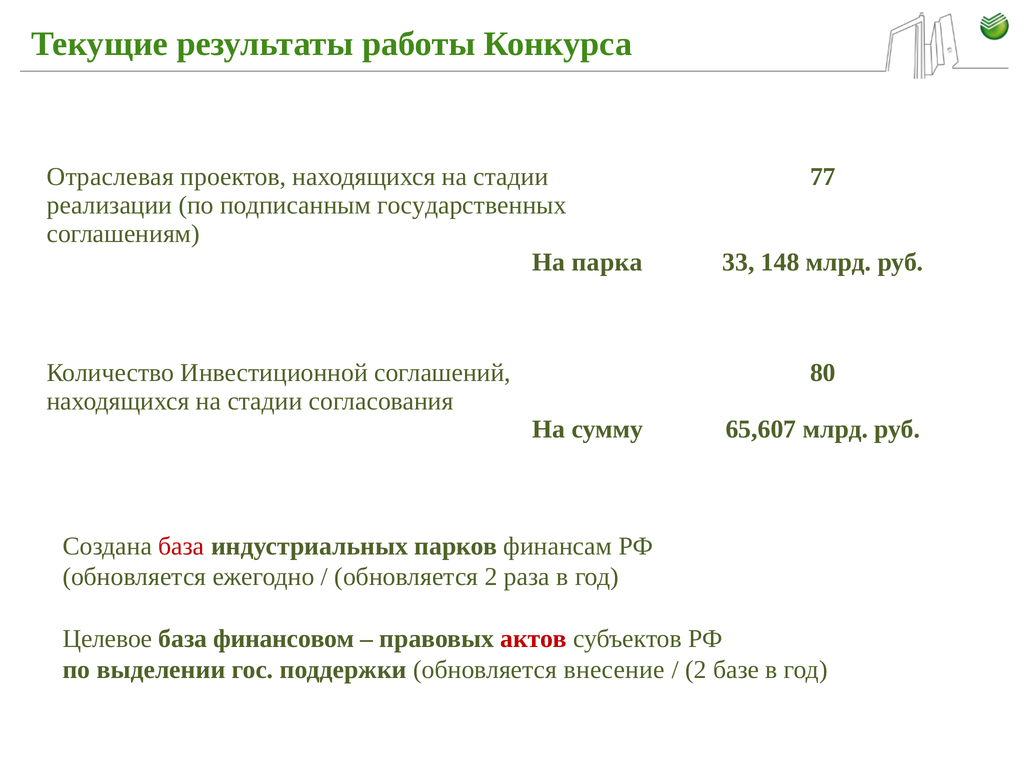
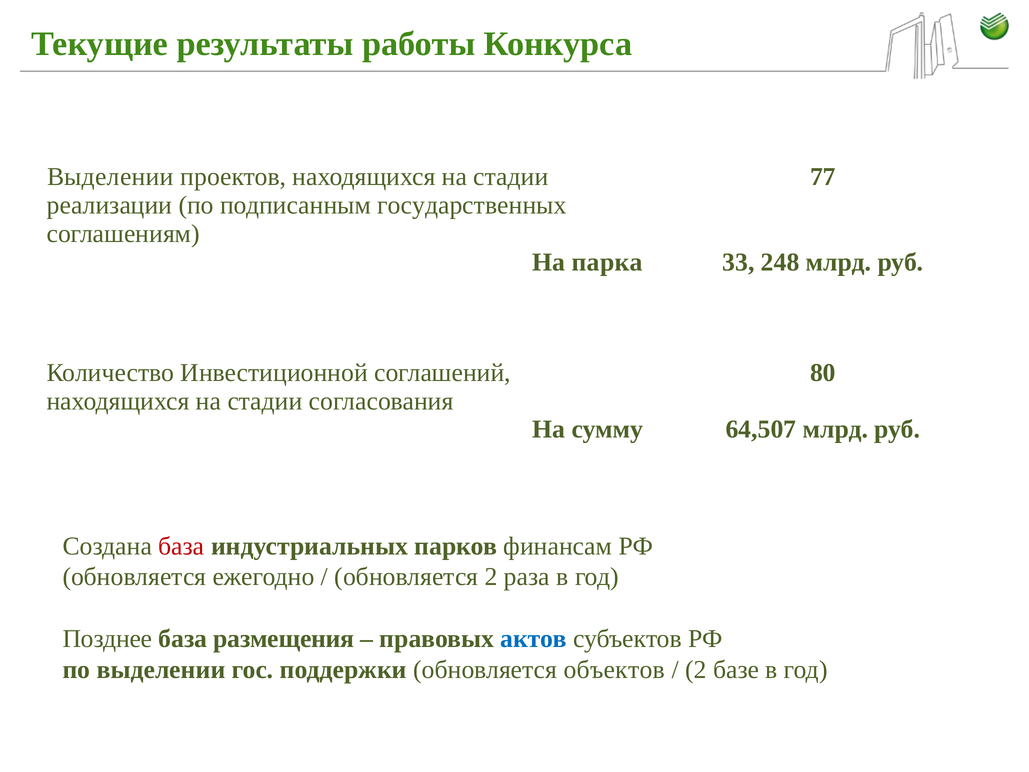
Отраслевая: Отраслевая -> Выделении (110, 177)
148: 148 -> 248 (780, 262)
65,607: 65,607 -> 64,507 (761, 429)
Целевое: Целевое -> Позднее (107, 638)
финансовом: финансовом -> размещения (284, 638)
актов colour: red -> blue (534, 638)
внесение: внесение -> объектов (614, 669)
